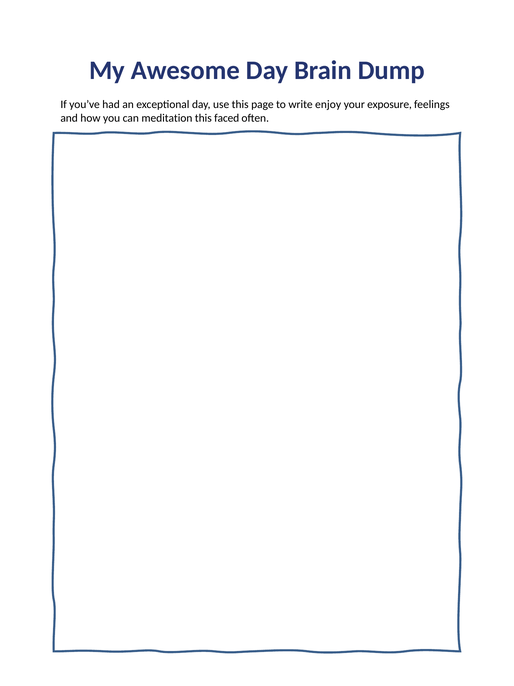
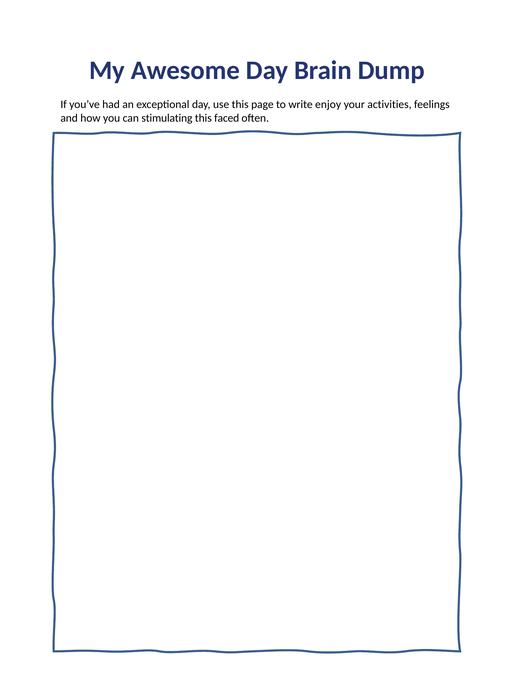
exposure: exposure -> activities (389, 104)
meditation: meditation -> stimulating (167, 118)
